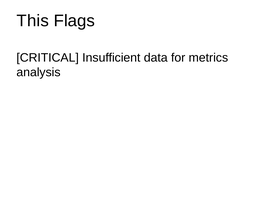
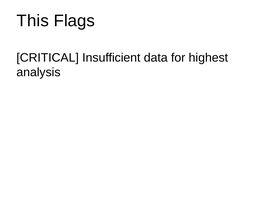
metrics: metrics -> highest (208, 58)
